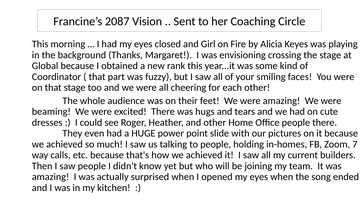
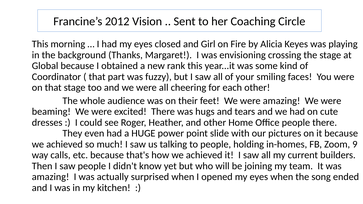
2087: 2087 -> 2012 (117, 21)
7: 7 -> 9 (355, 144)
